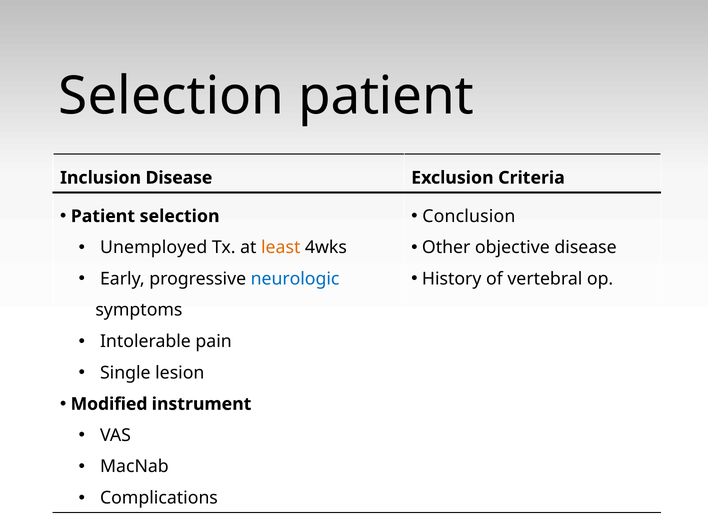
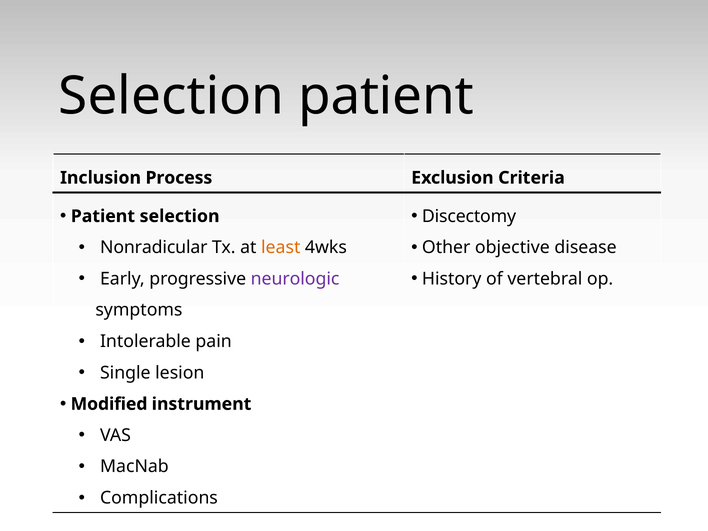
Inclusion Disease: Disease -> Process (179, 178)
Conclusion: Conclusion -> Discectomy (469, 216)
Unemployed: Unemployed -> Nonradicular (154, 248)
neurologic colour: blue -> purple (295, 279)
